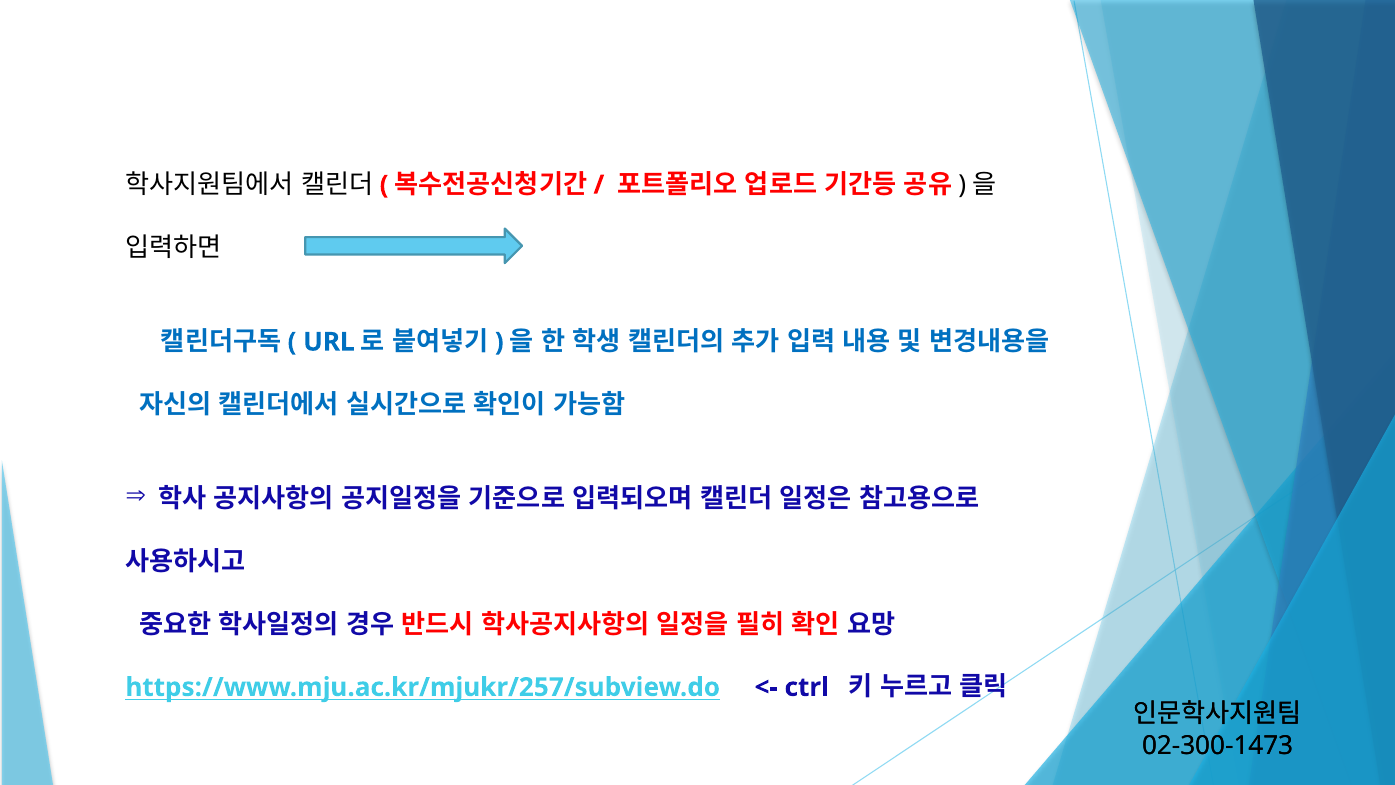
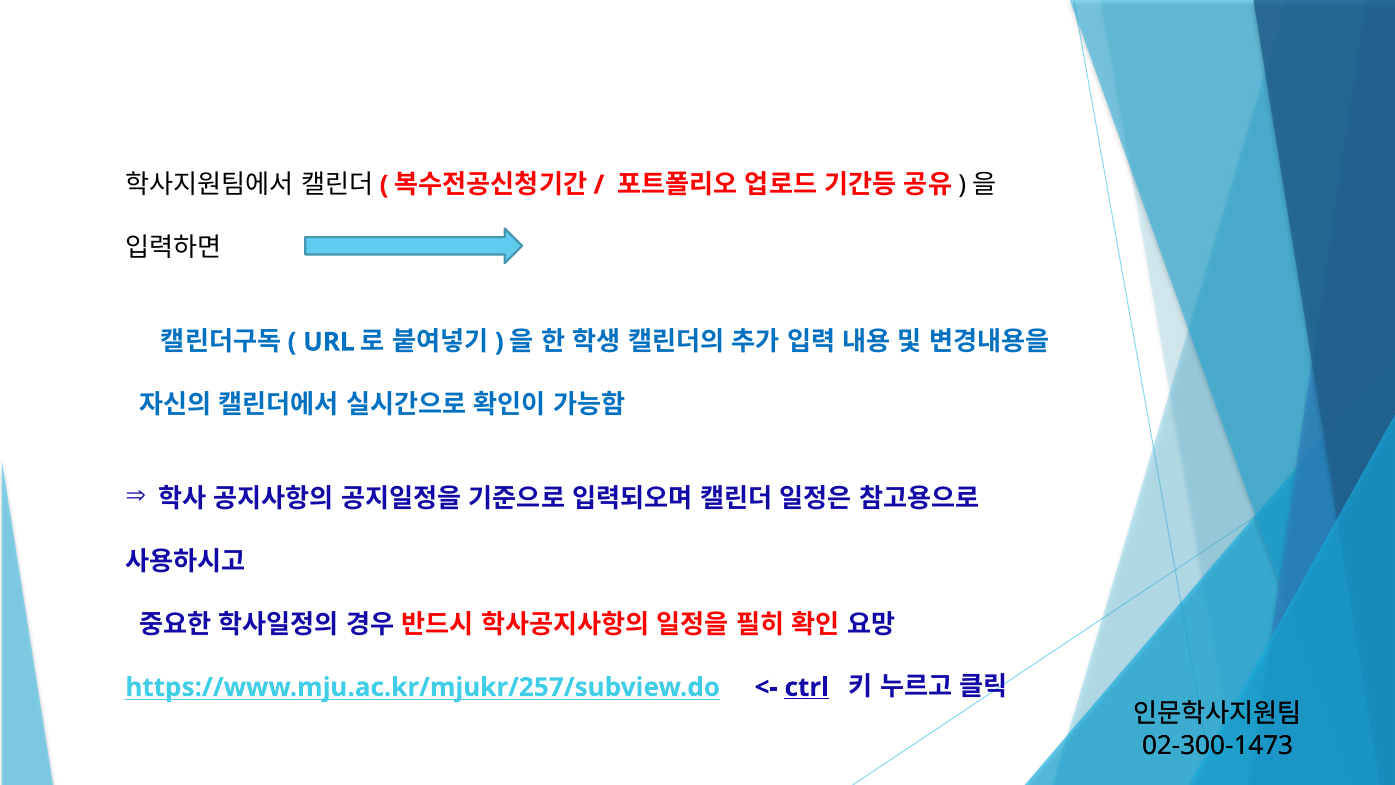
ctrl underline: none -> present (807, 687)
